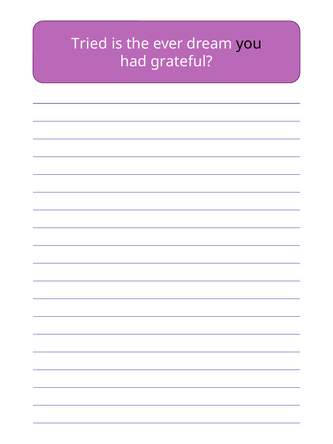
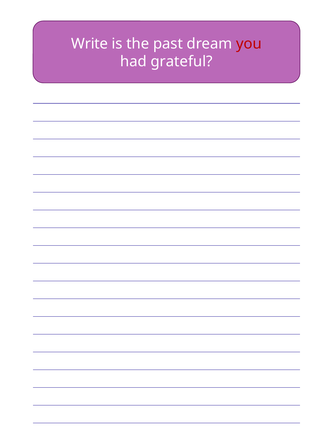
Tried: Tried -> Write (90, 44)
ever: ever -> past (168, 44)
you colour: black -> red (249, 44)
